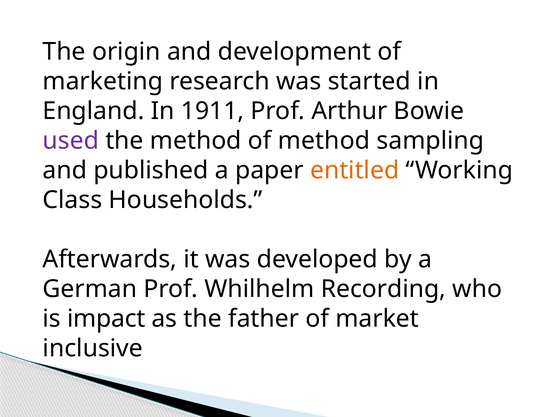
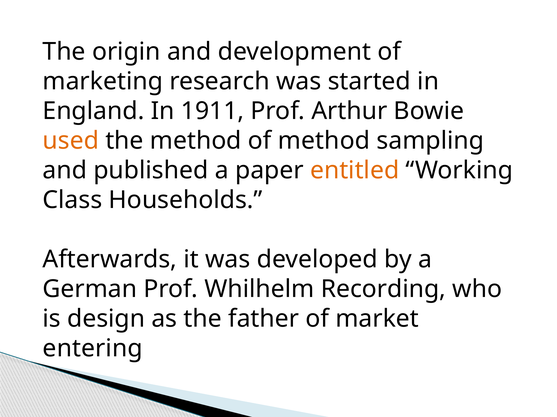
used colour: purple -> orange (71, 141)
impact: impact -> design (106, 319)
inclusive: inclusive -> entering (93, 349)
